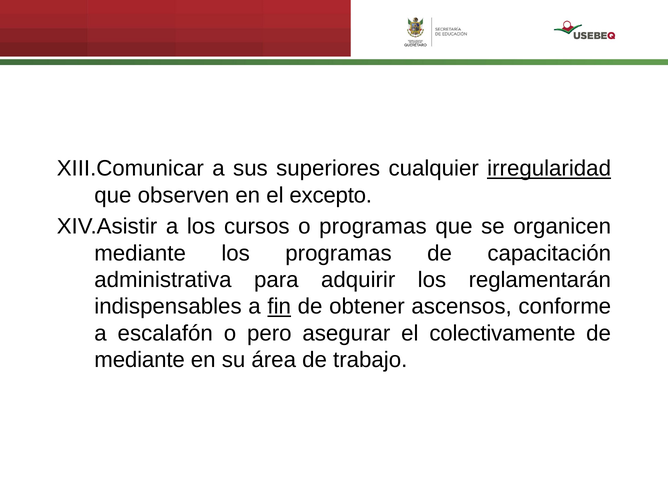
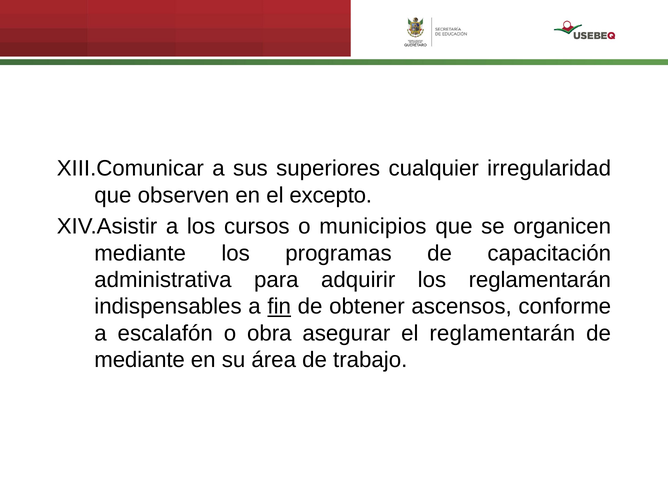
irregularidad underline: present -> none (549, 169)
o programas: programas -> municipios (373, 226)
pero: pero -> obra (269, 333)
el colectivamente: colectivamente -> reglamentarán (502, 333)
